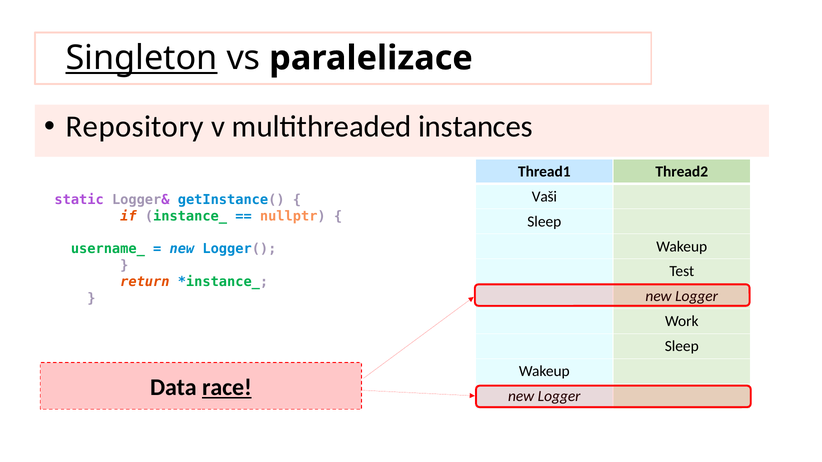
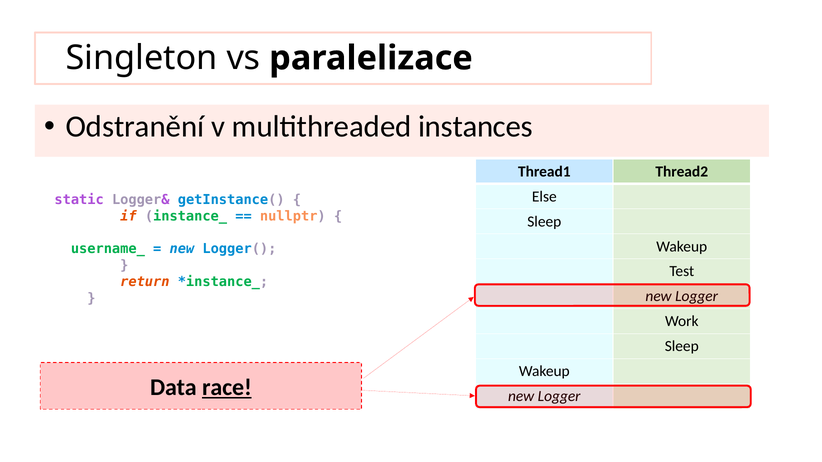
Singleton underline: present -> none (142, 58)
Repository: Repository -> Odstranění (135, 127)
Vaši: Vaši -> Else (544, 197)
